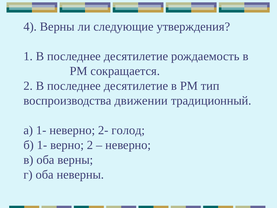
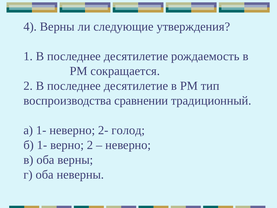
движении: движении -> сравнении (141, 100)
